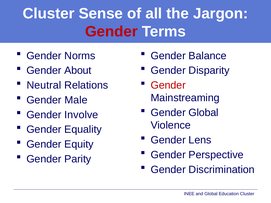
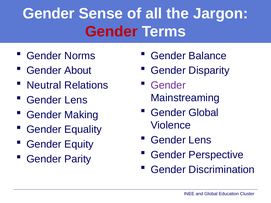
Cluster: Cluster -> Gender (49, 13)
Gender colour: red -> purple (168, 85)
Male: Male -> Lens (76, 100)
Involve: Involve -> Making (81, 115)
